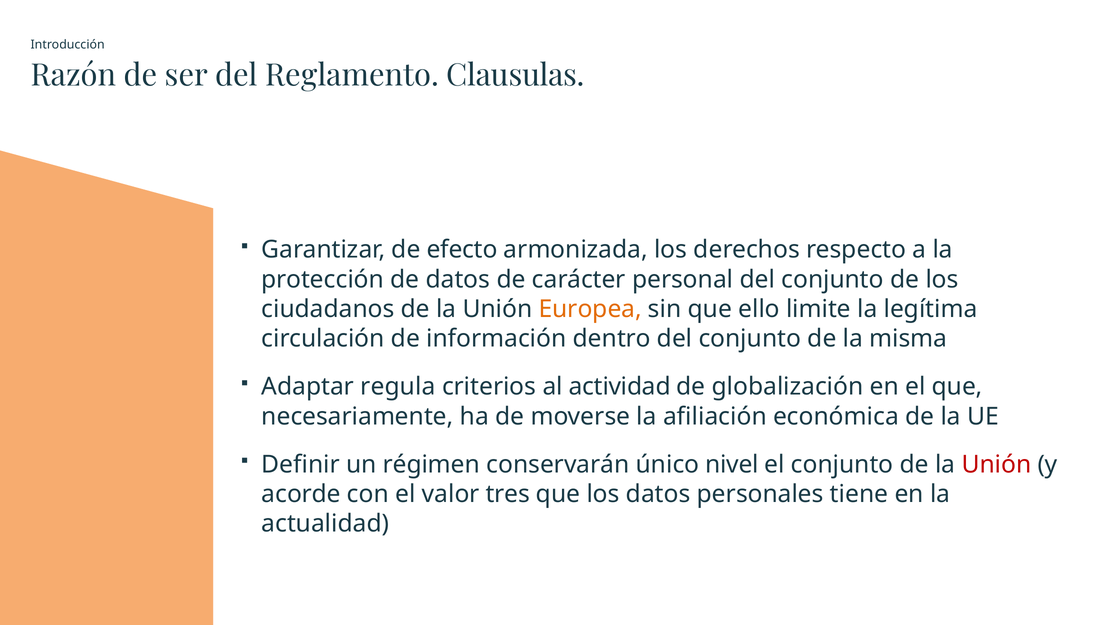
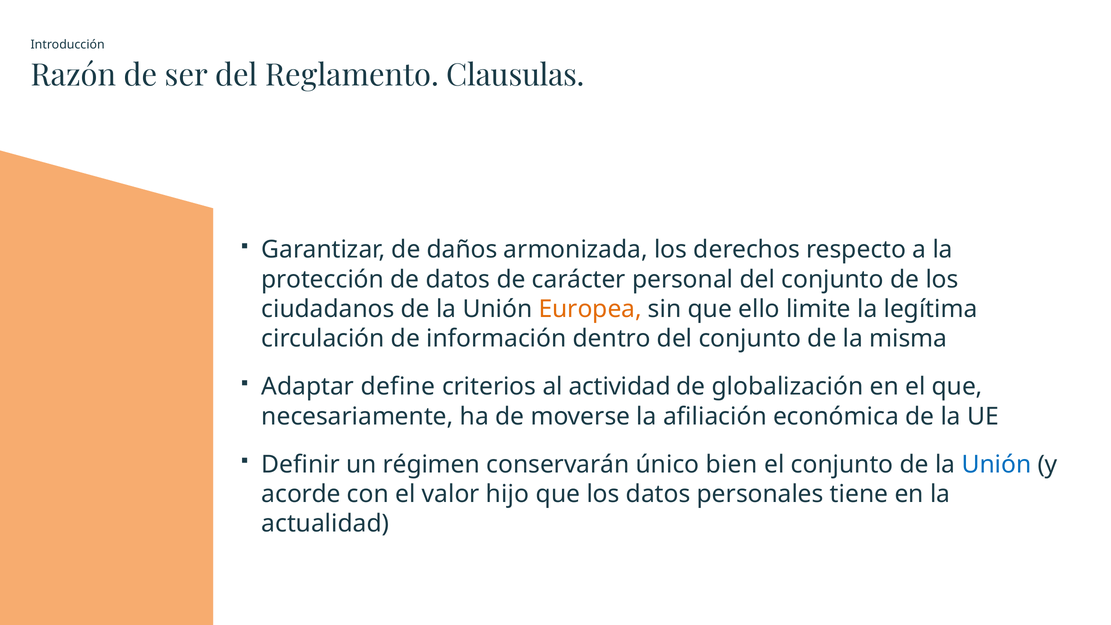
efecto: efecto -> daños (462, 250)
regula: regula -> define (398, 387)
nivel: nivel -> bien (732, 465)
Unión colour: red -> blue (996, 465)
tres: tres -> hijo (508, 494)
